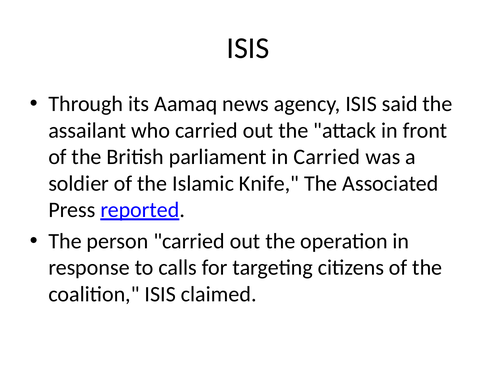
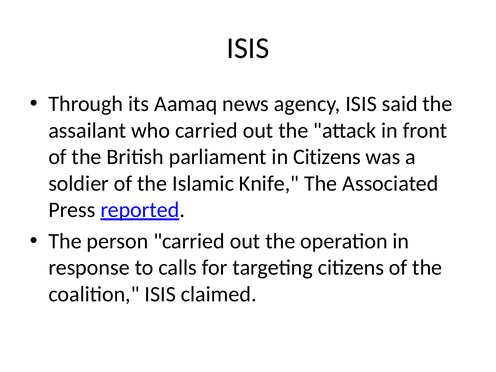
in Carried: Carried -> Citizens (327, 157)
